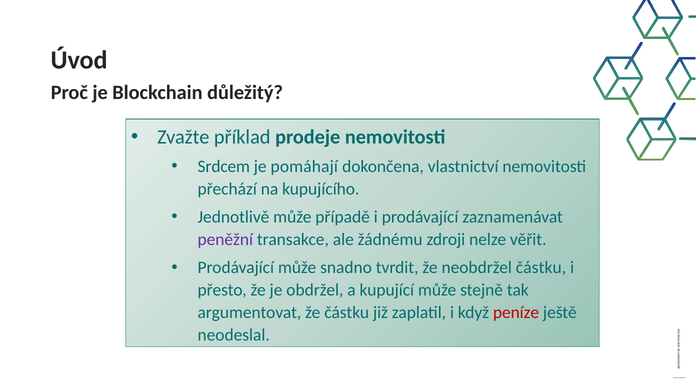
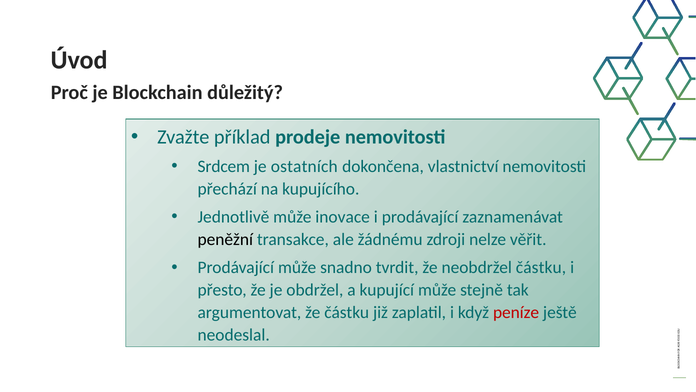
pomáhají: pomáhají -> ostatních (304, 166)
případě: případě -> inovace (343, 217)
peněžní colour: purple -> black (225, 239)
